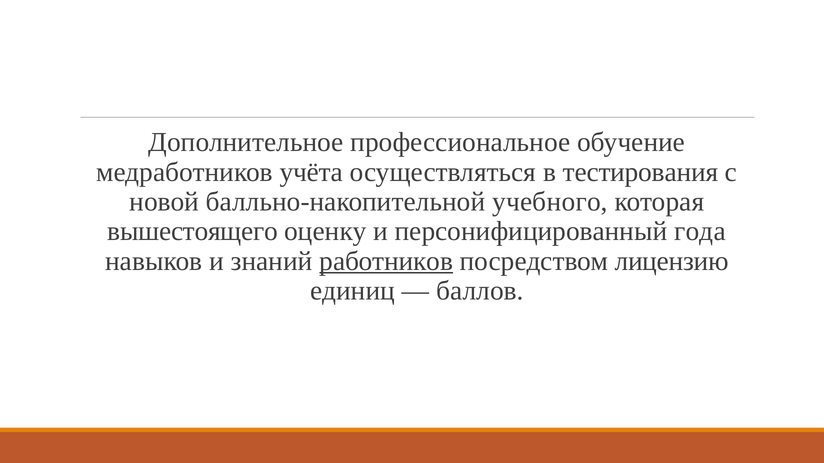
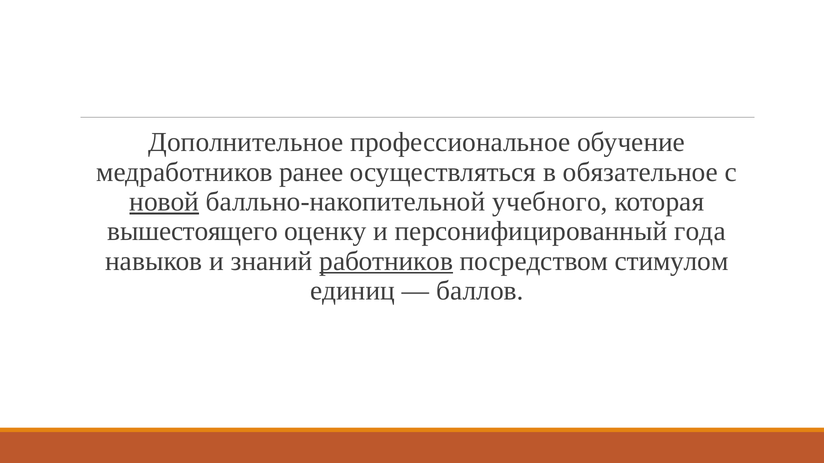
учёта: учёта -> ранее (311, 172)
тестирования: тестирования -> обязательное (640, 172)
новой underline: none -> present (164, 202)
лицензию: лицензию -> стимулом (672, 261)
